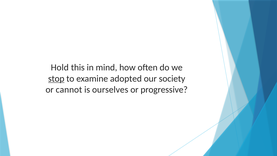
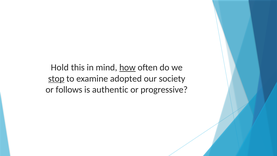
how underline: none -> present (127, 67)
cannot: cannot -> follows (69, 90)
ourselves: ourselves -> authentic (110, 90)
